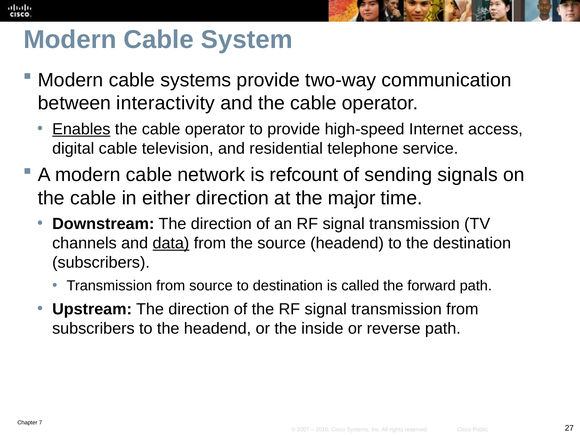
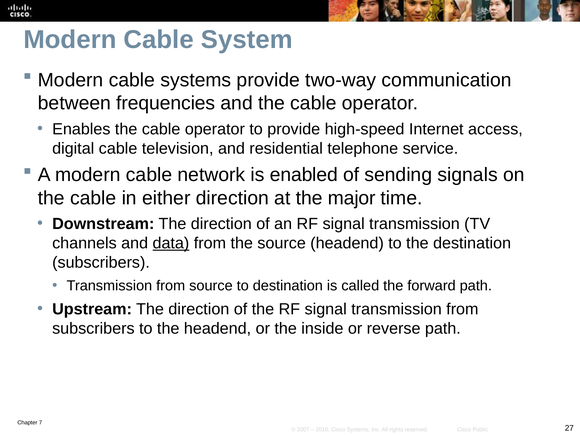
interactivity: interactivity -> frequencies (166, 103)
Enables underline: present -> none (81, 129)
refcount: refcount -> enabled (304, 175)
